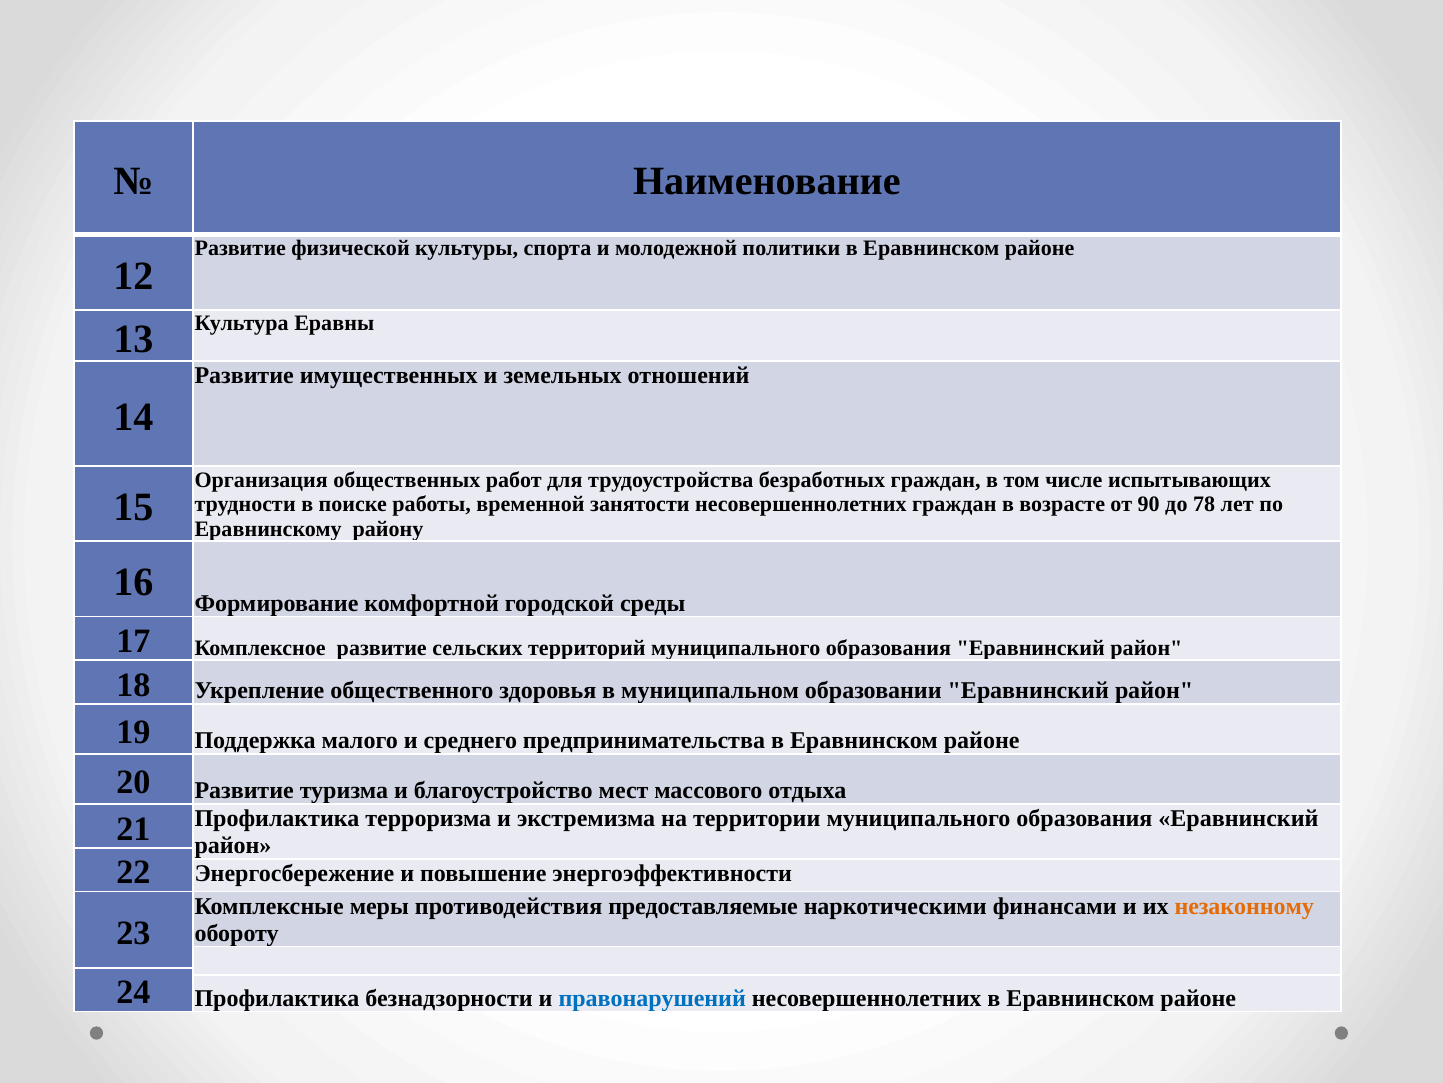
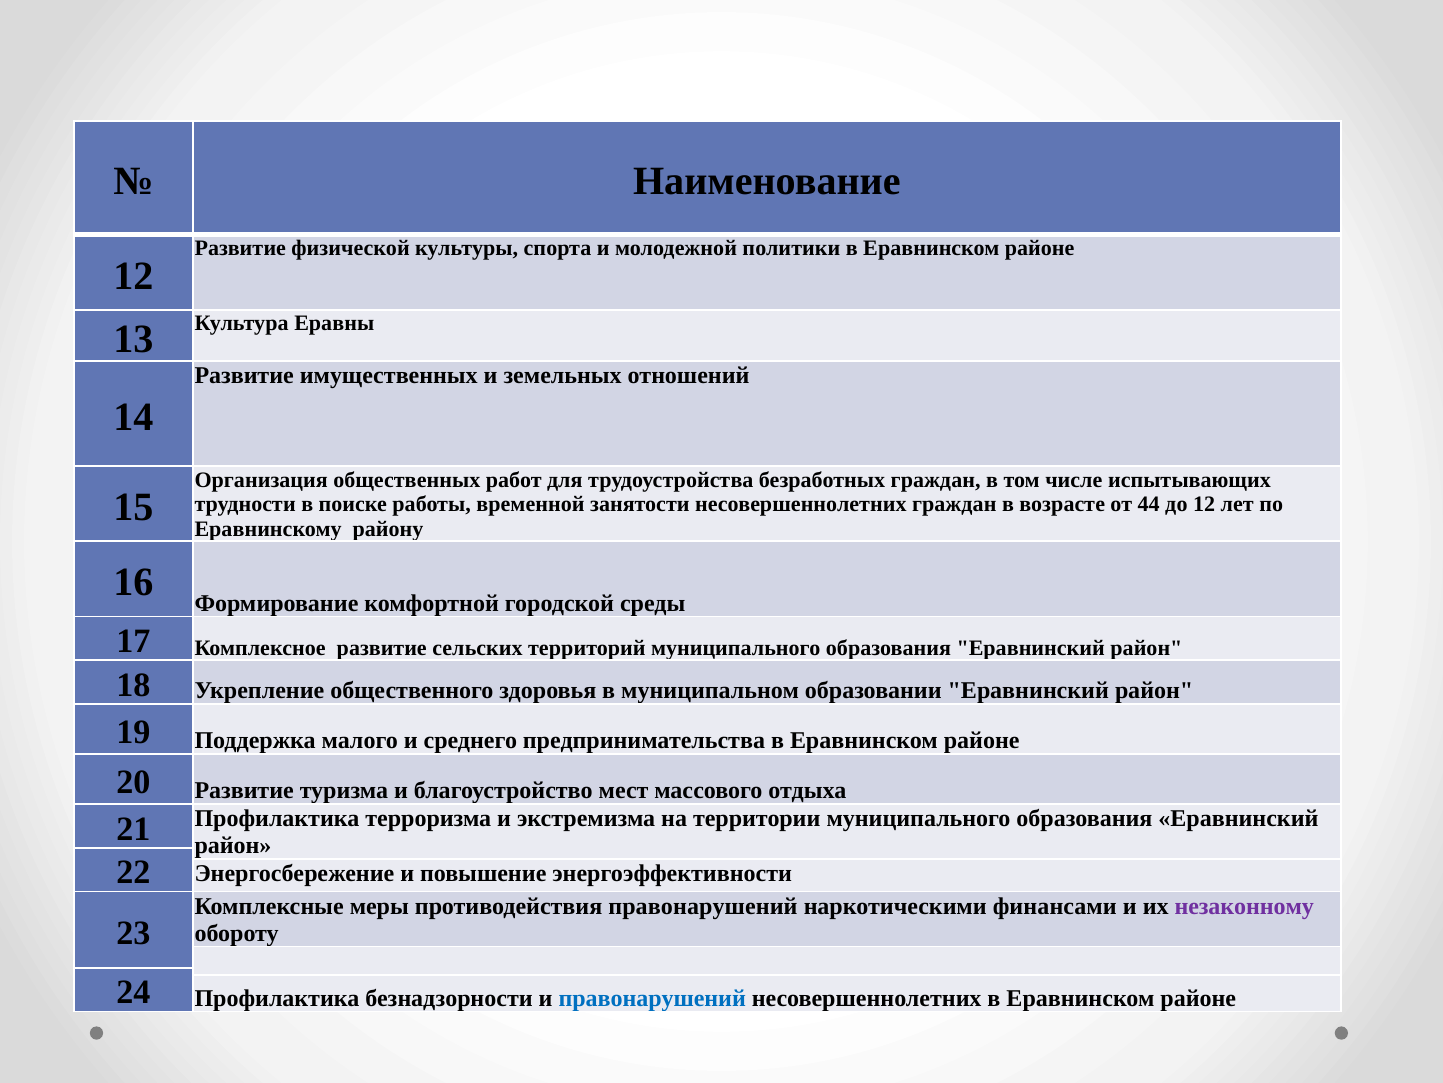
90: 90 -> 44 (1149, 504)
до 78: 78 -> 12 (1204, 504)
противодействия предоставляемые: предоставляемые -> правонарушений (703, 906)
незаконному colour: orange -> purple (1244, 906)
